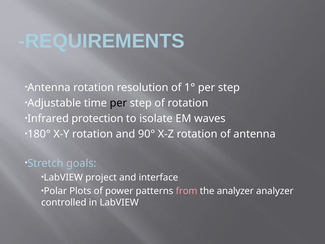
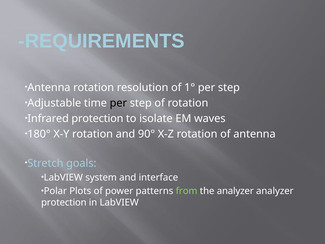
project: project -> system (101, 177)
from colour: pink -> light green (187, 191)
controlled: controlled -> protection (64, 202)
